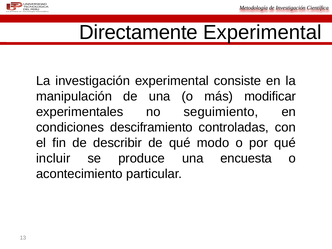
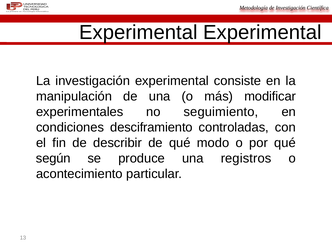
Directamente: Directamente -> Experimental (138, 33)
incluir: incluir -> según (53, 158)
encuesta: encuesta -> registros (246, 158)
